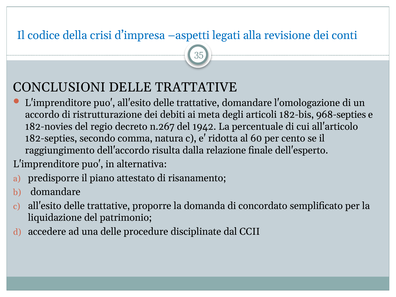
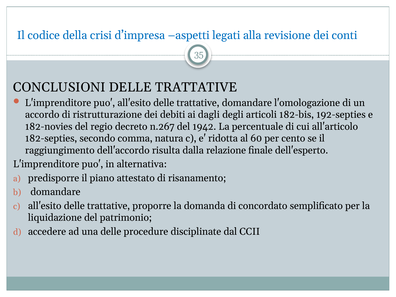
meta: meta -> dagli (209, 115)
968-septies: 968-septies -> 192-septies (341, 115)
